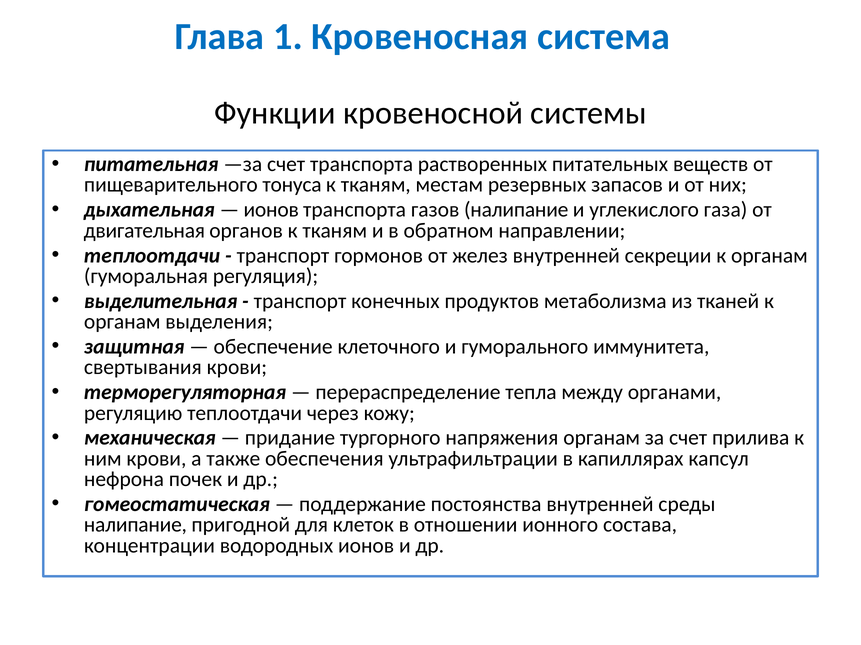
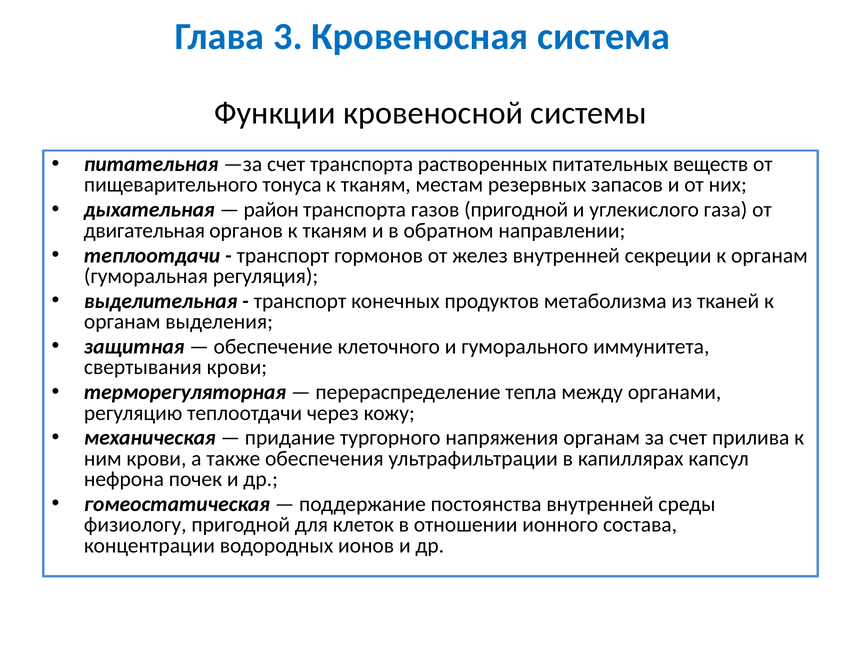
1: 1 -> 3 (288, 37)
ионов: ионов -> район (271, 210)
газов налипание: налипание -> пригодной (516, 210)
налипание: налипание -> физиологу (135, 525)
